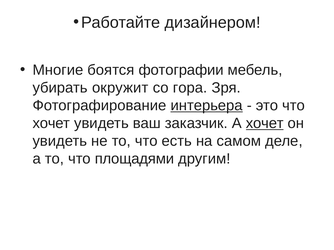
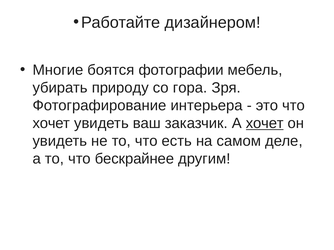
окружит: окружит -> природу (120, 88)
интерьера underline: present -> none (207, 106)
площадями: площадями -> бескрайнее (134, 159)
